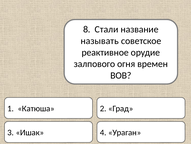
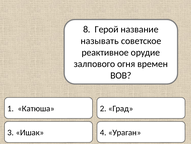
Стали: Стали -> Герой (107, 29)
